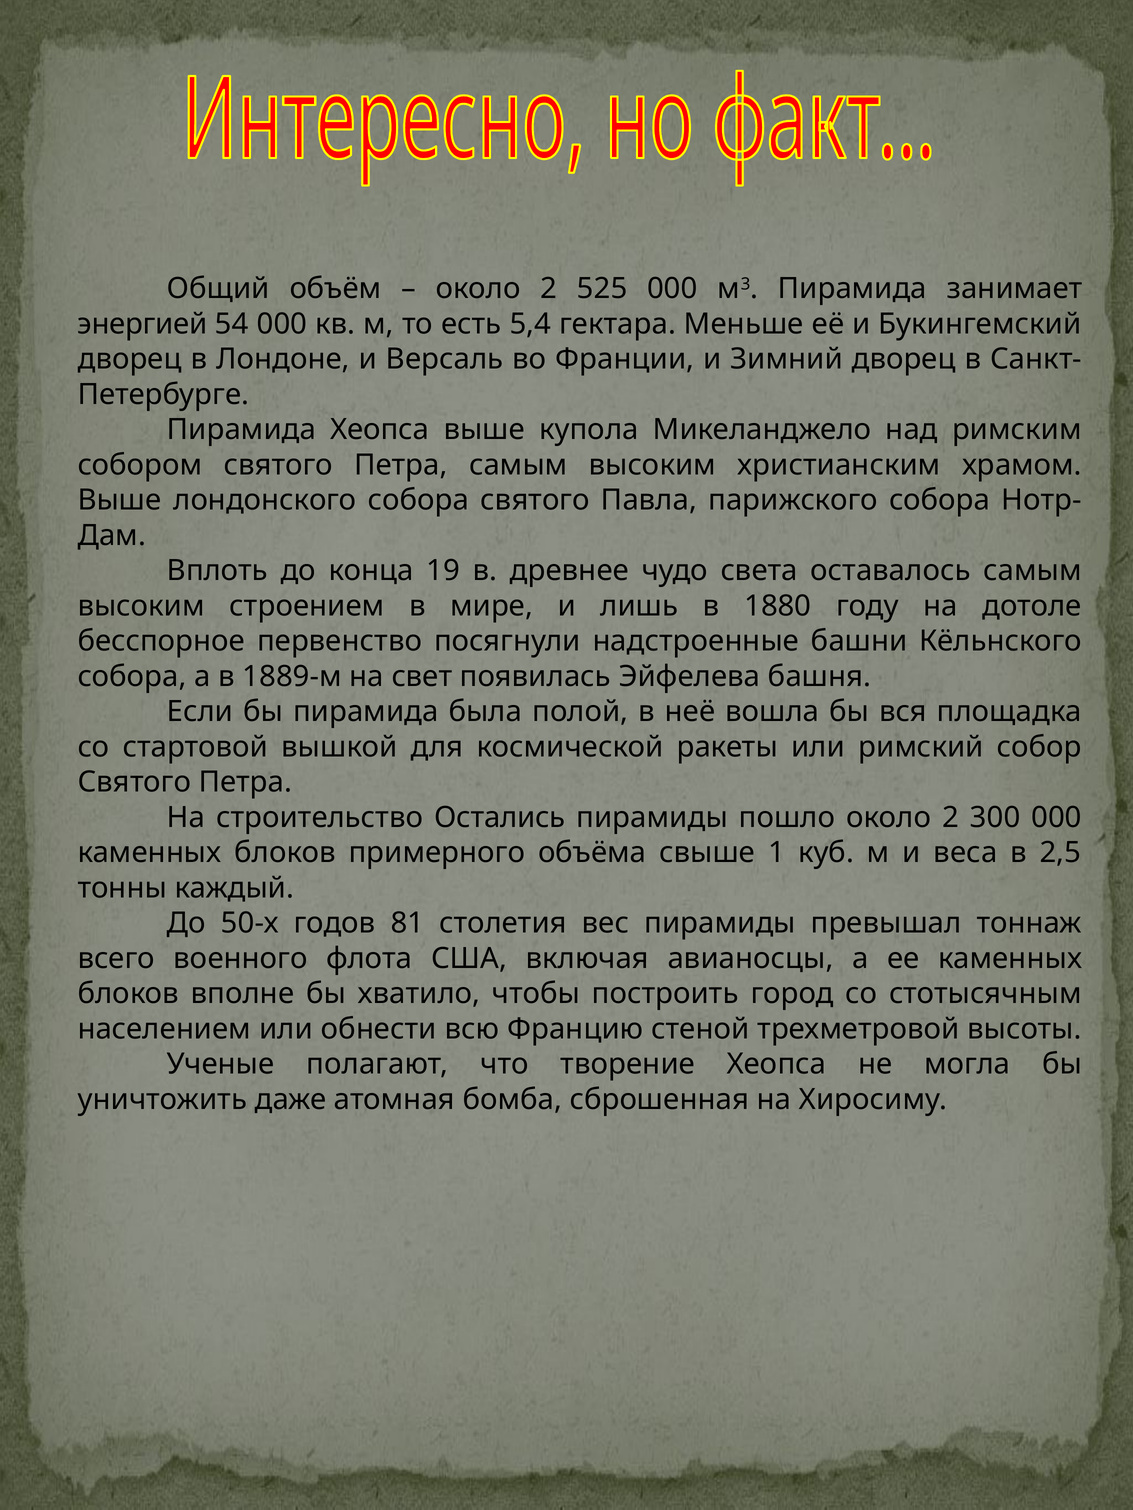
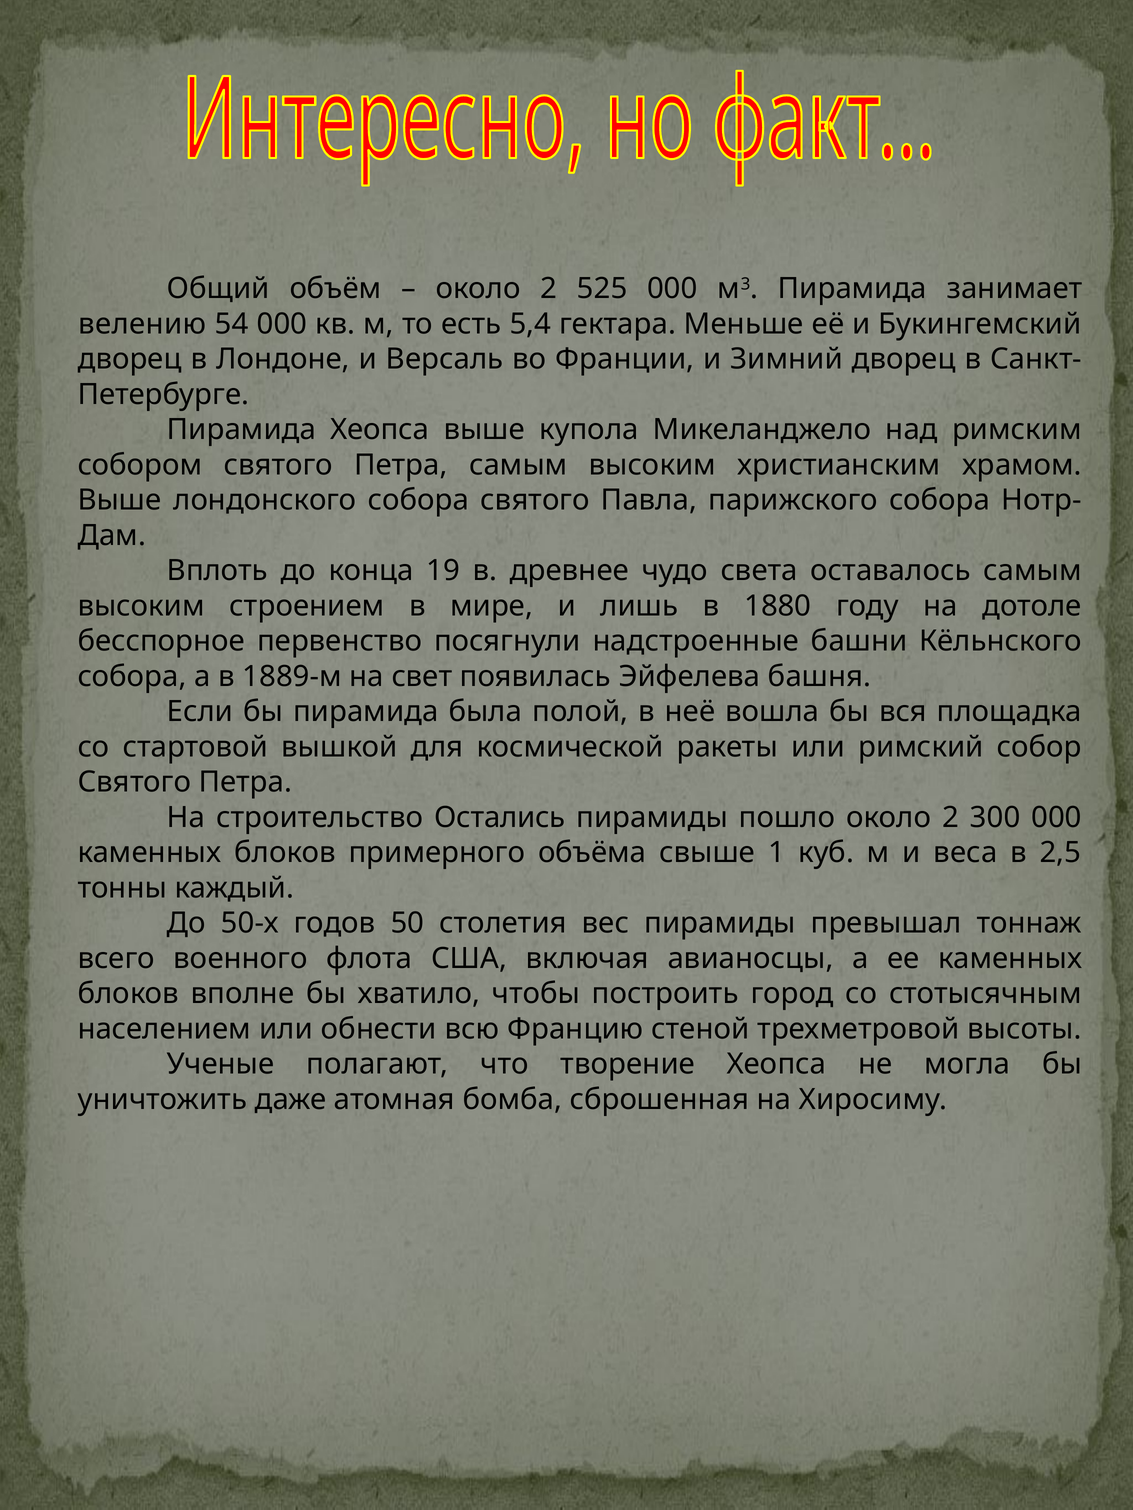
энергией: энергией -> велению (142, 324)
81: 81 -> 50 (407, 924)
